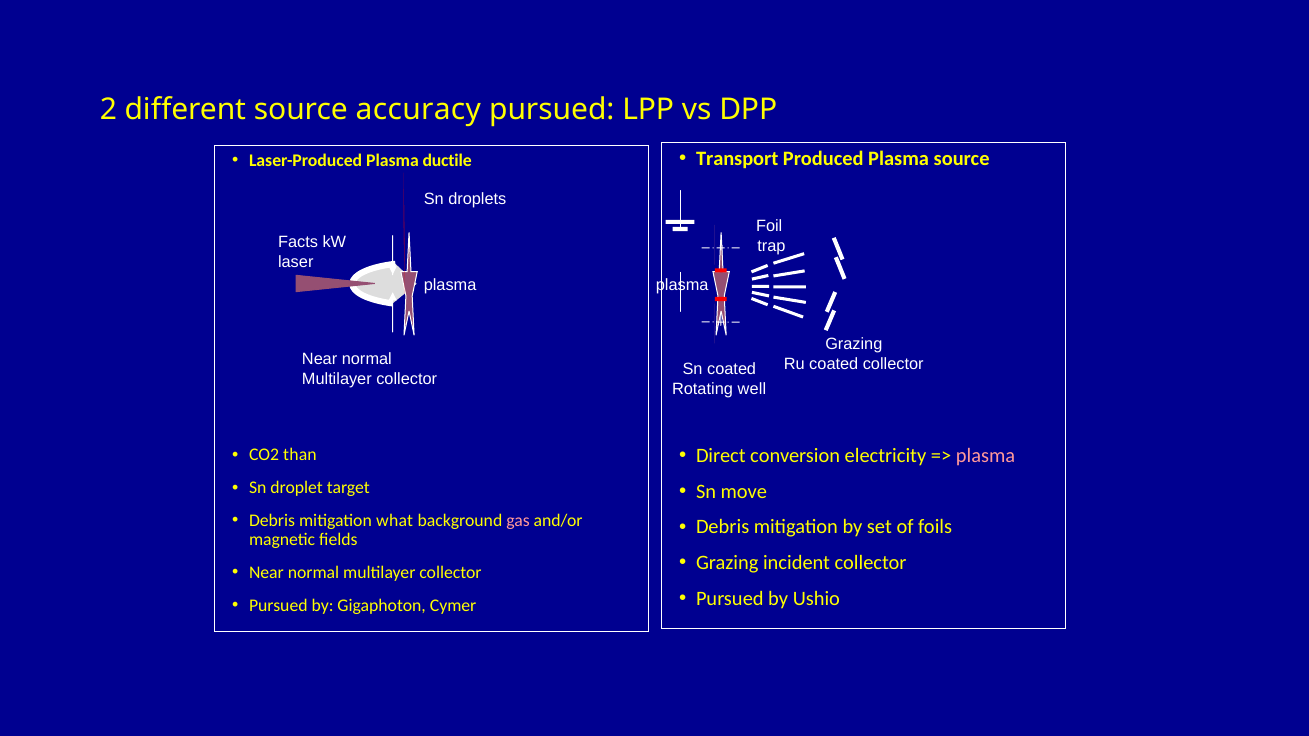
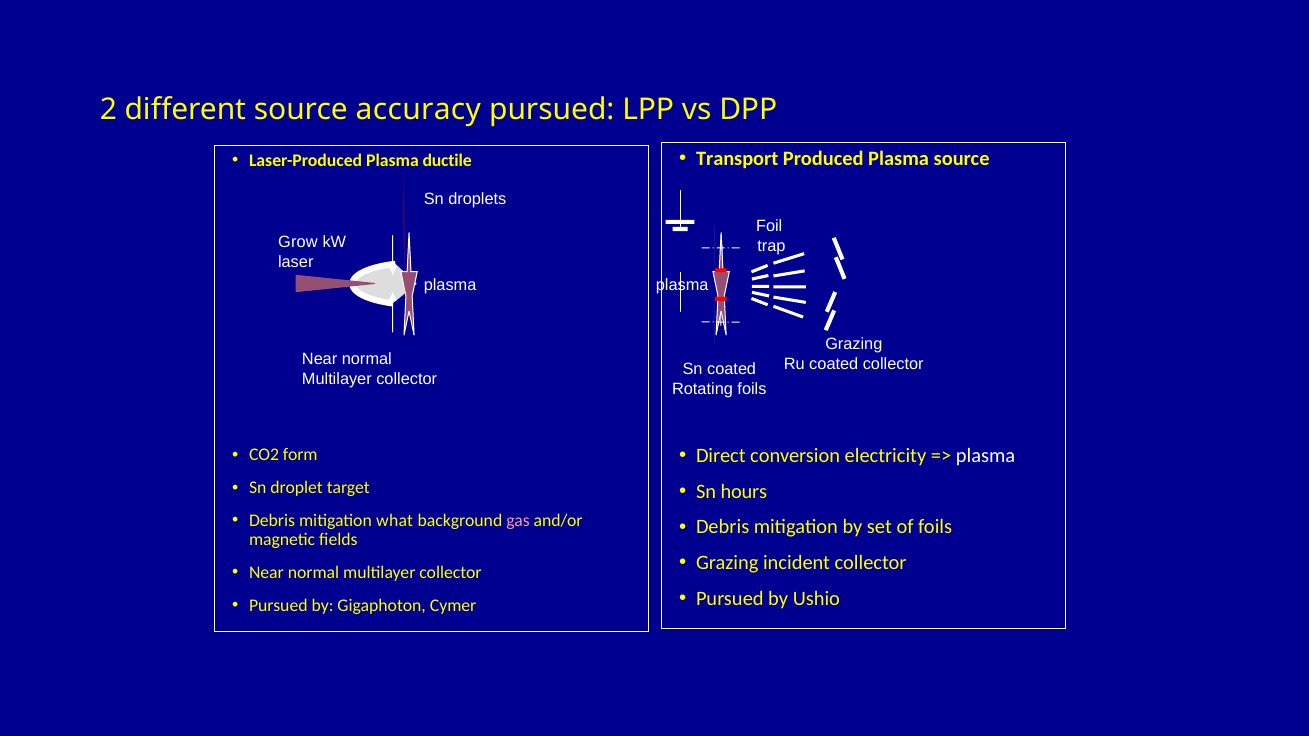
Facts: Facts -> Grow (298, 242)
Rotating well: well -> foils (752, 389)
plasma colour: pink -> white (986, 456)
than: than -> form (300, 455)
move: move -> hours (744, 492)
